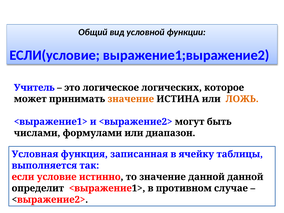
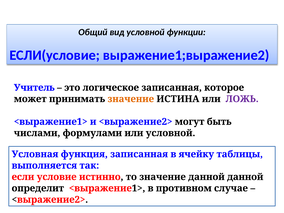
логическое логических: логических -> записанная (172, 88)
ЛОЖЬ colour: orange -> purple (242, 99)
или диапазон: диапазон -> условной (171, 133)
